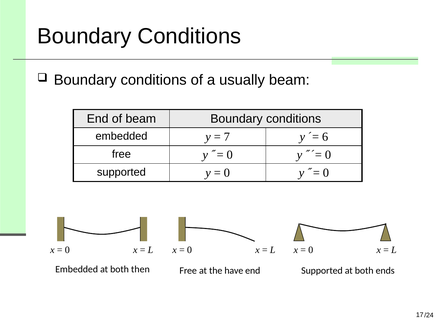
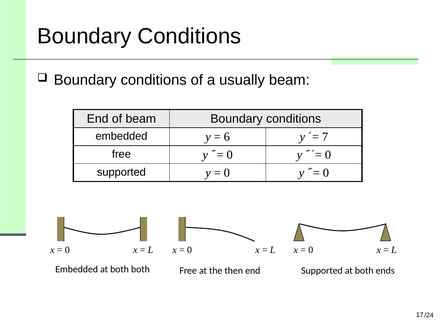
7: 7 -> 6 (227, 137)
6: 6 -> 7 (325, 137)
both then: then -> both (140, 269)
have: have -> then (234, 271)
